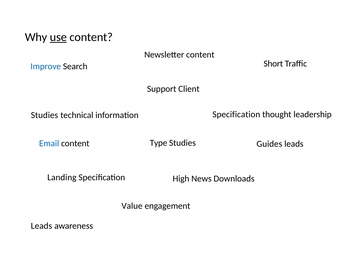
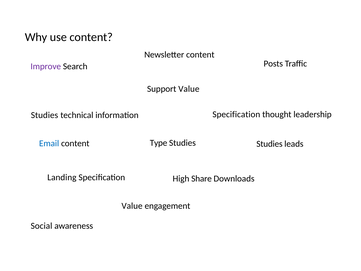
use underline: present -> none (58, 37)
Short: Short -> Posts (273, 64)
Improve colour: blue -> purple (46, 66)
Support Client: Client -> Value (189, 89)
Studies Guides: Guides -> Studies (269, 144)
News: News -> Share (202, 179)
Leads: Leads -> Social (41, 226)
